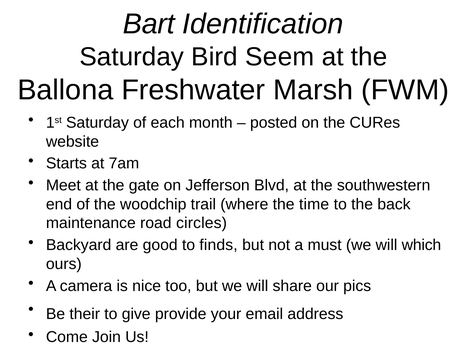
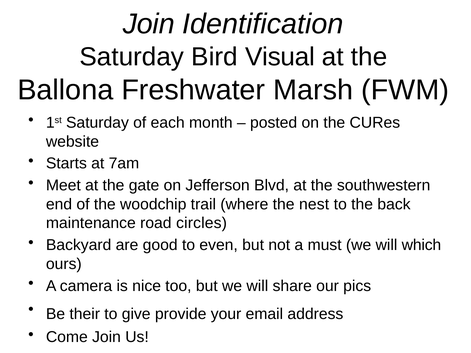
Bart: Bart -> Join (149, 24)
Seem: Seem -> Visual (280, 57)
time: time -> nest (314, 204)
finds: finds -> even (219, 245)
